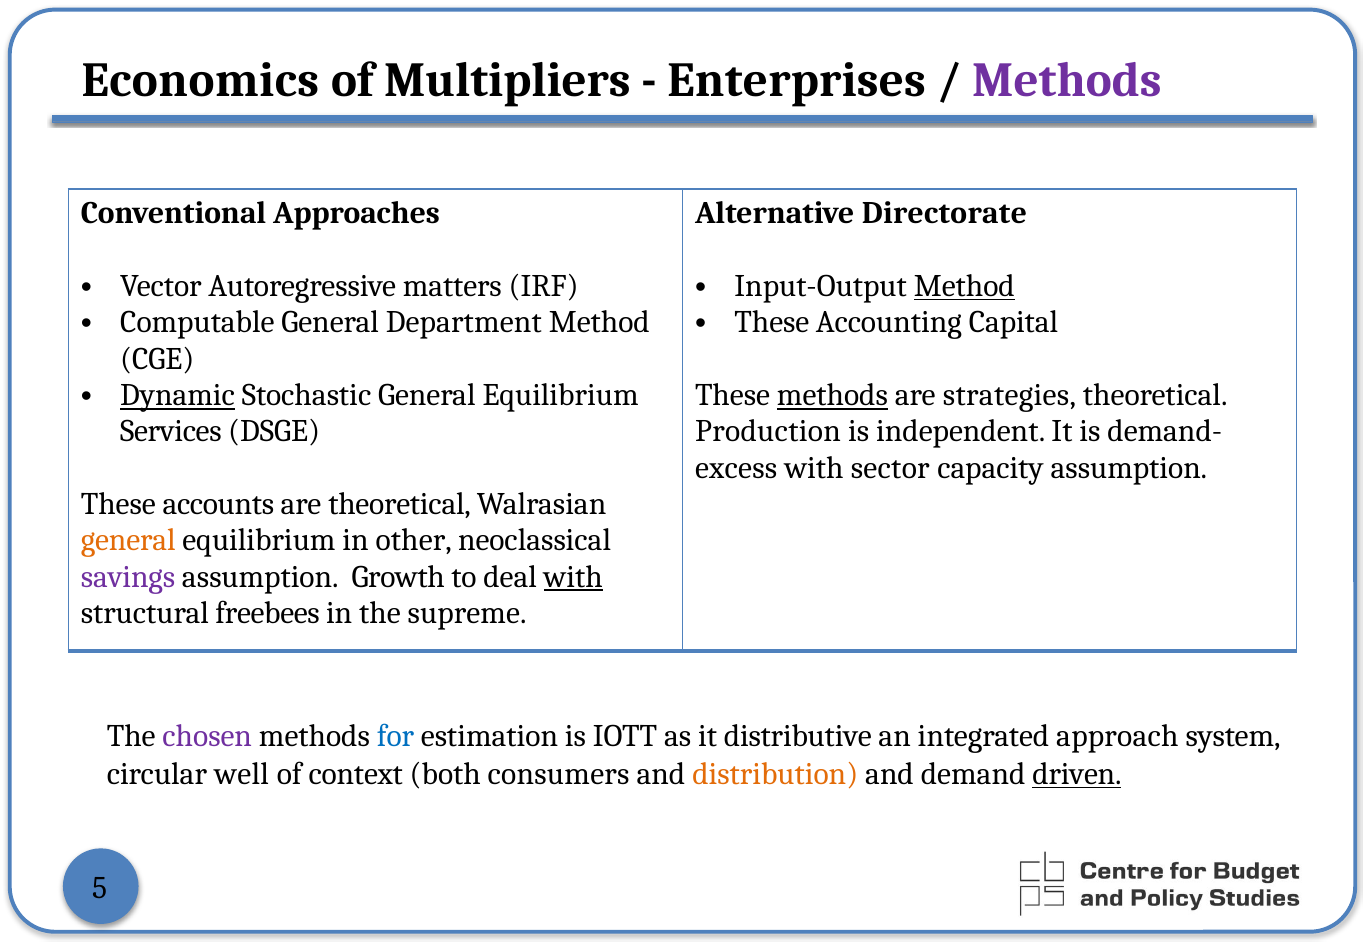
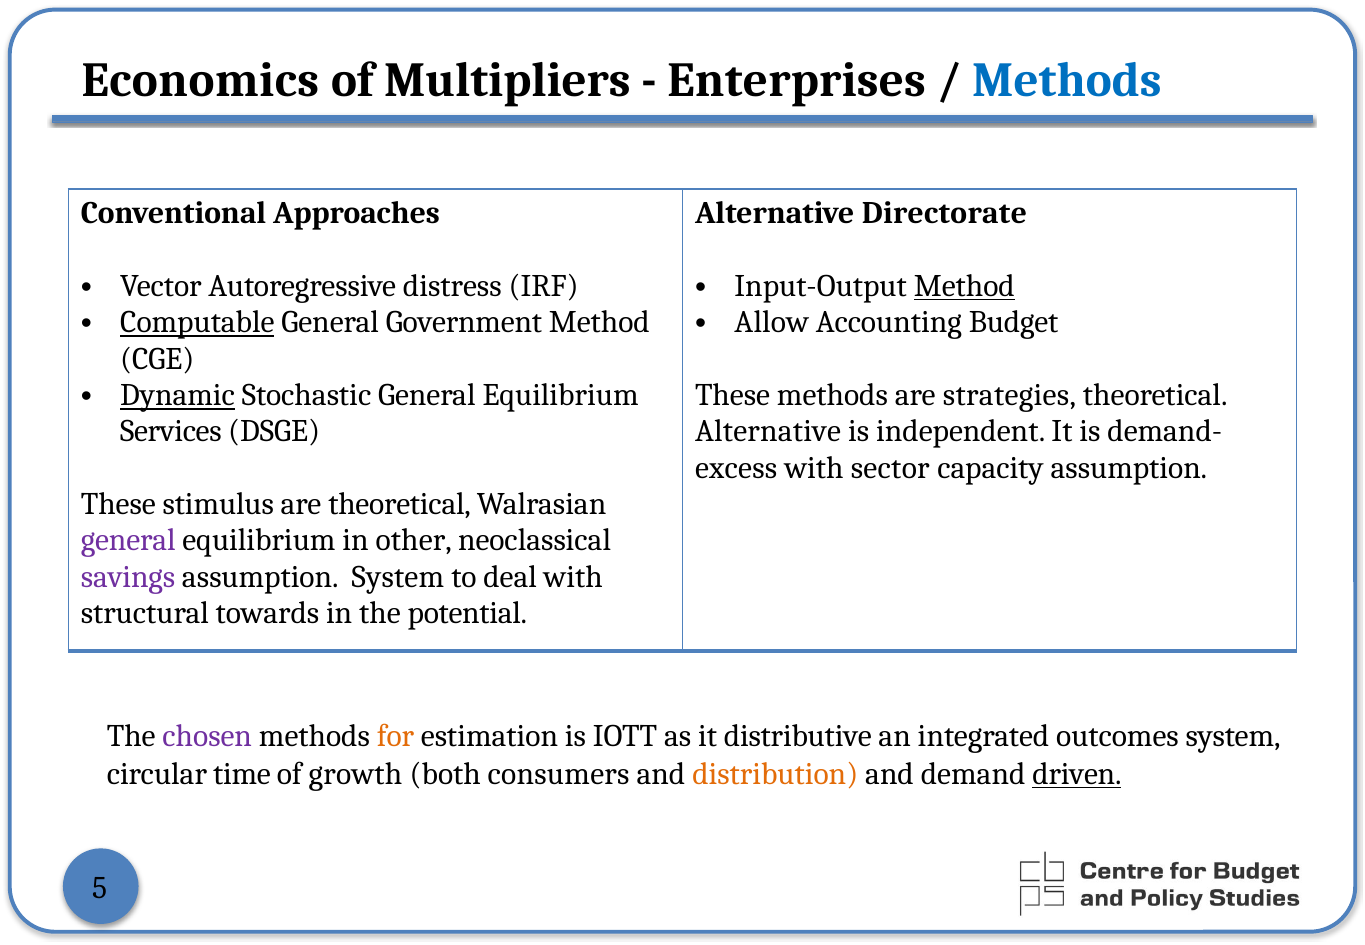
Methods colour: purple -> blue (1067, 80)
matters: matters -> distress (452, 286)
Computable underline: none -> present (197, 322)
Department: Department -> Government (464, 322)
These: These -> Allow (772, 322)
Capital: Capital -> Budget (1014, 322)
methods underline: present -> none (832, 395)
Production: Production -> Alternative (768, 431)
accounts: accounts -> stimulus (218, 504)
general colour: orange -> purple (128, 541)
assumption Growth: Growth -> System (398, 577)
with underline: present -> none (573, 577)
freebees: freebees -> towards (267, 613)
supreme: supreme -> potential (467, 613)
for colour: blue -> orange (395, 736)
approach: approach -> outcomes (1117, 736)
well: well -> time (242, 774)
context: context -> growth (356, 774)
